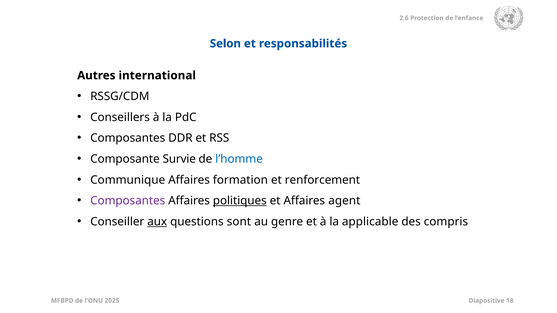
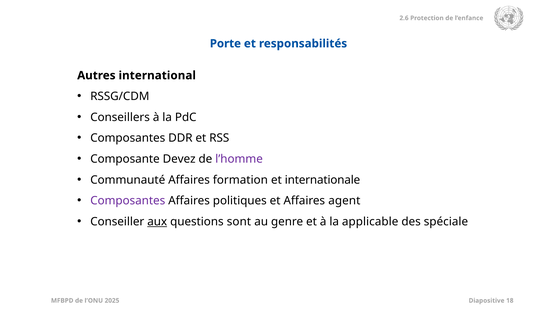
Selon: Selon -> Porte (225, 44)
Survie: Survie -> Devez (179, 159)
l’homme colour: blue -> purple (239, 159)
Communique: Communique -> Communauté (128, 180)
renforcement: renforcement -> internationale (323, 180)
politiques underline: present -> none (240, 201)
compris: compris -> spéciale (446, 222)
